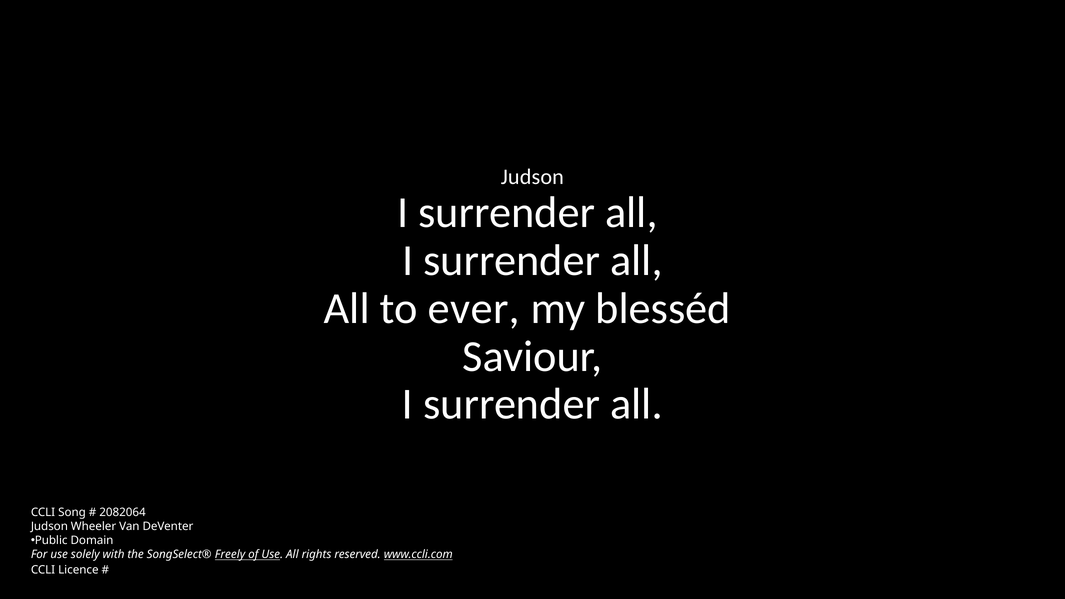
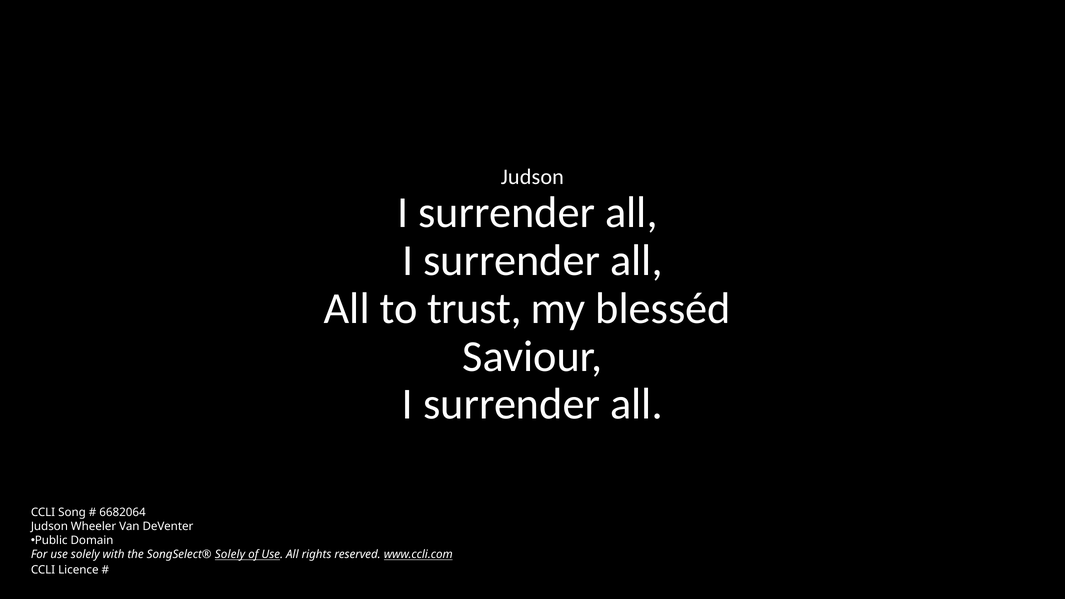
ever: ever -> trust (474, 309)
2082064: 2082064 -> 6682064 (123, 512)
SongSelect® Freely: Freely -> Solely (230, 554)
